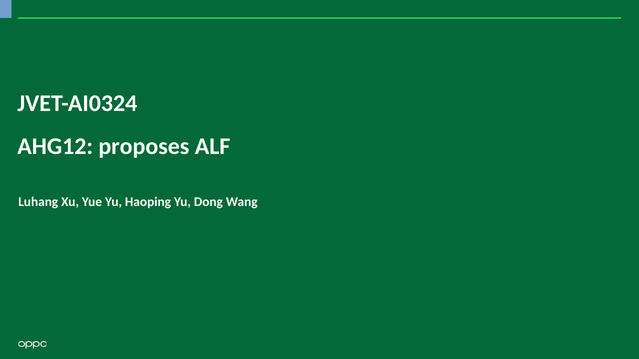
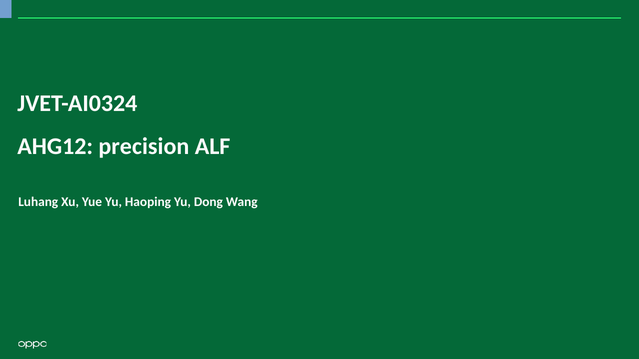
proposes: proposes -> precision (144, 147)
